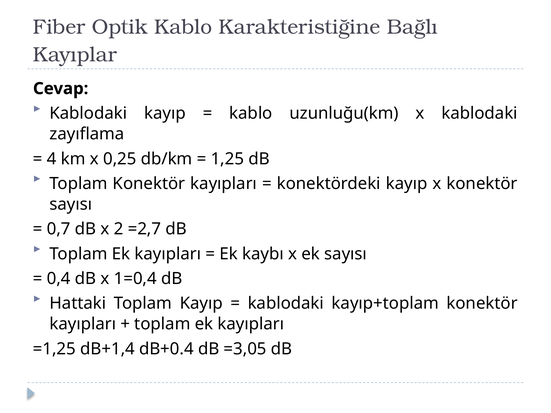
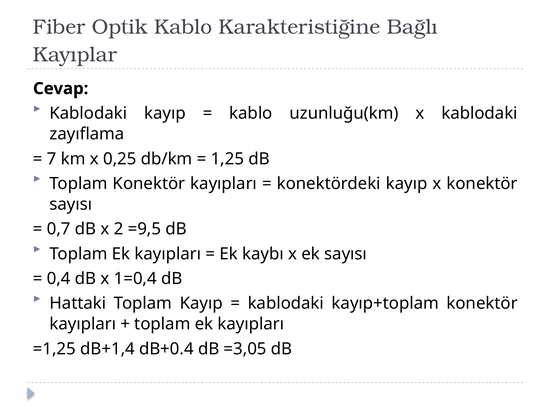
4: 4 -> 7 (52, 159)
=2,7: =2,7 -> =9,5 (144, 229)
